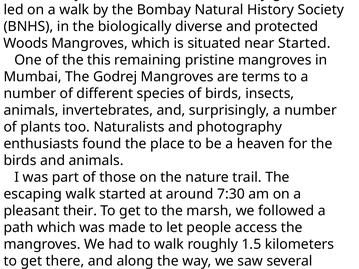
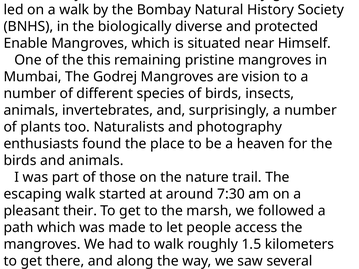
Woods: Woods -> Enable (26, 43)
near Started: Started -> Himself (304, 43)
terms: terms -> vision (261, 77)
